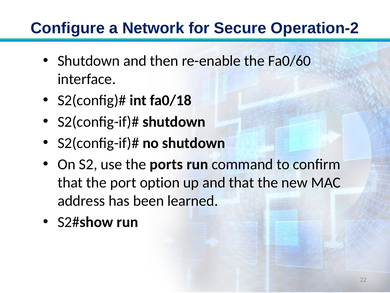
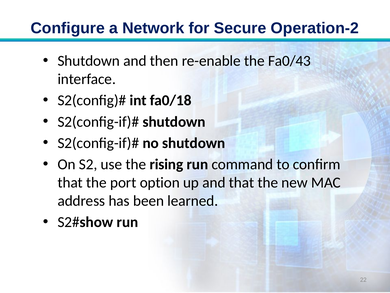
Fa0/60: Fa0/60 -> Fa0/43 (289, 61)
ports: ports -> rising (166, 164)
